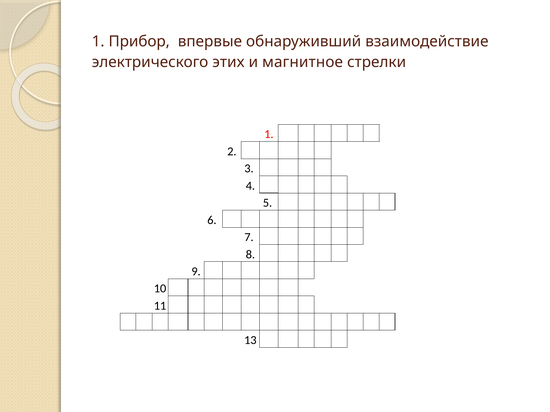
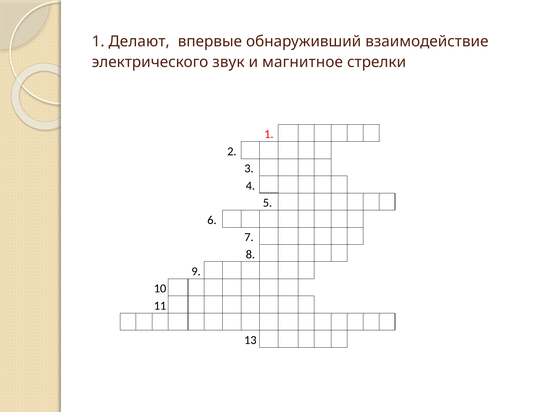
Прибор: Прибор -> Делают (139, 41)
этих: этих -> звук (228, 62)
